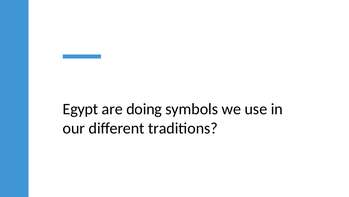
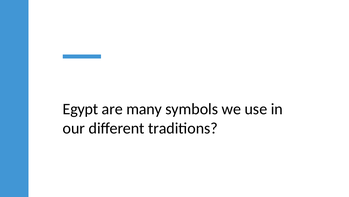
doing: doing -> many (144, 109)
